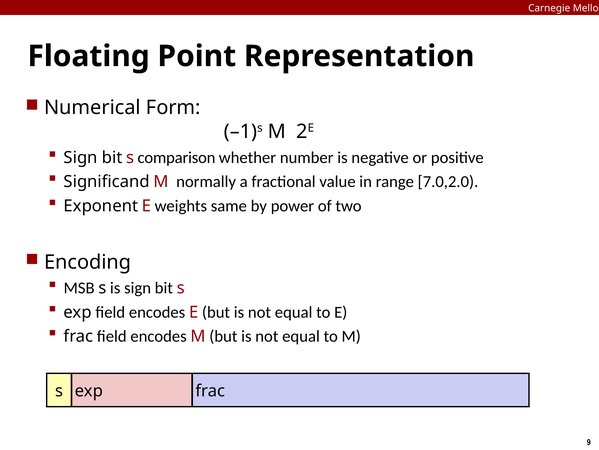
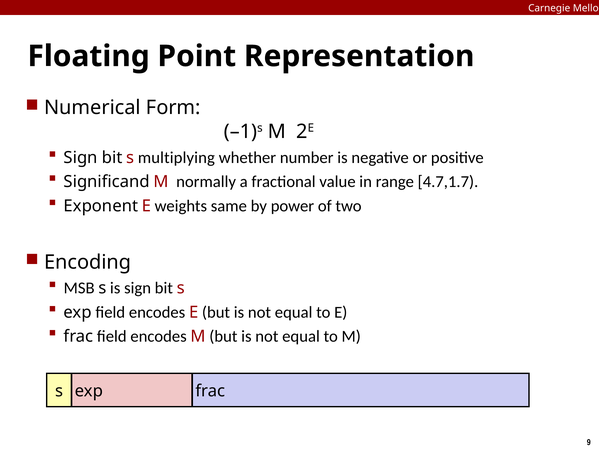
comparison: comparison -> multiplying (176, 157)
7.0,2.0: 7.0,2.0 -> 4.7,1.7 (448, 181)
